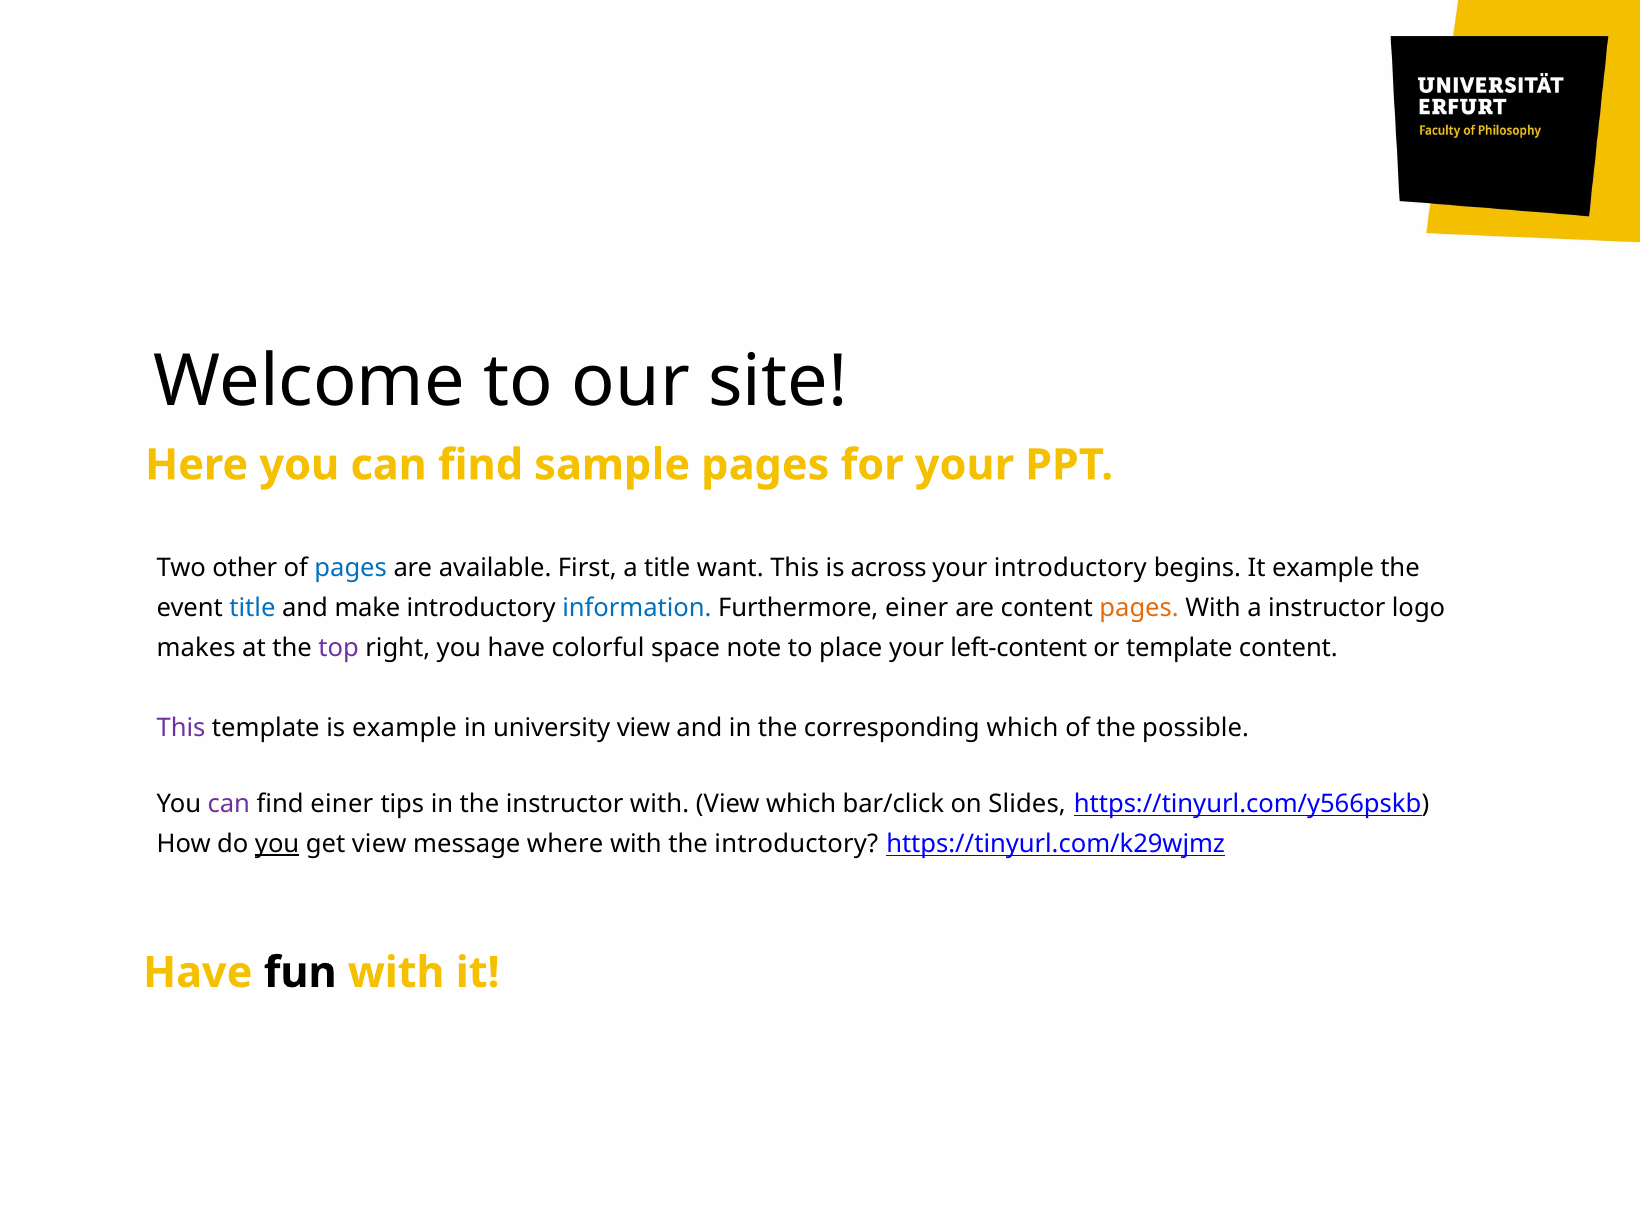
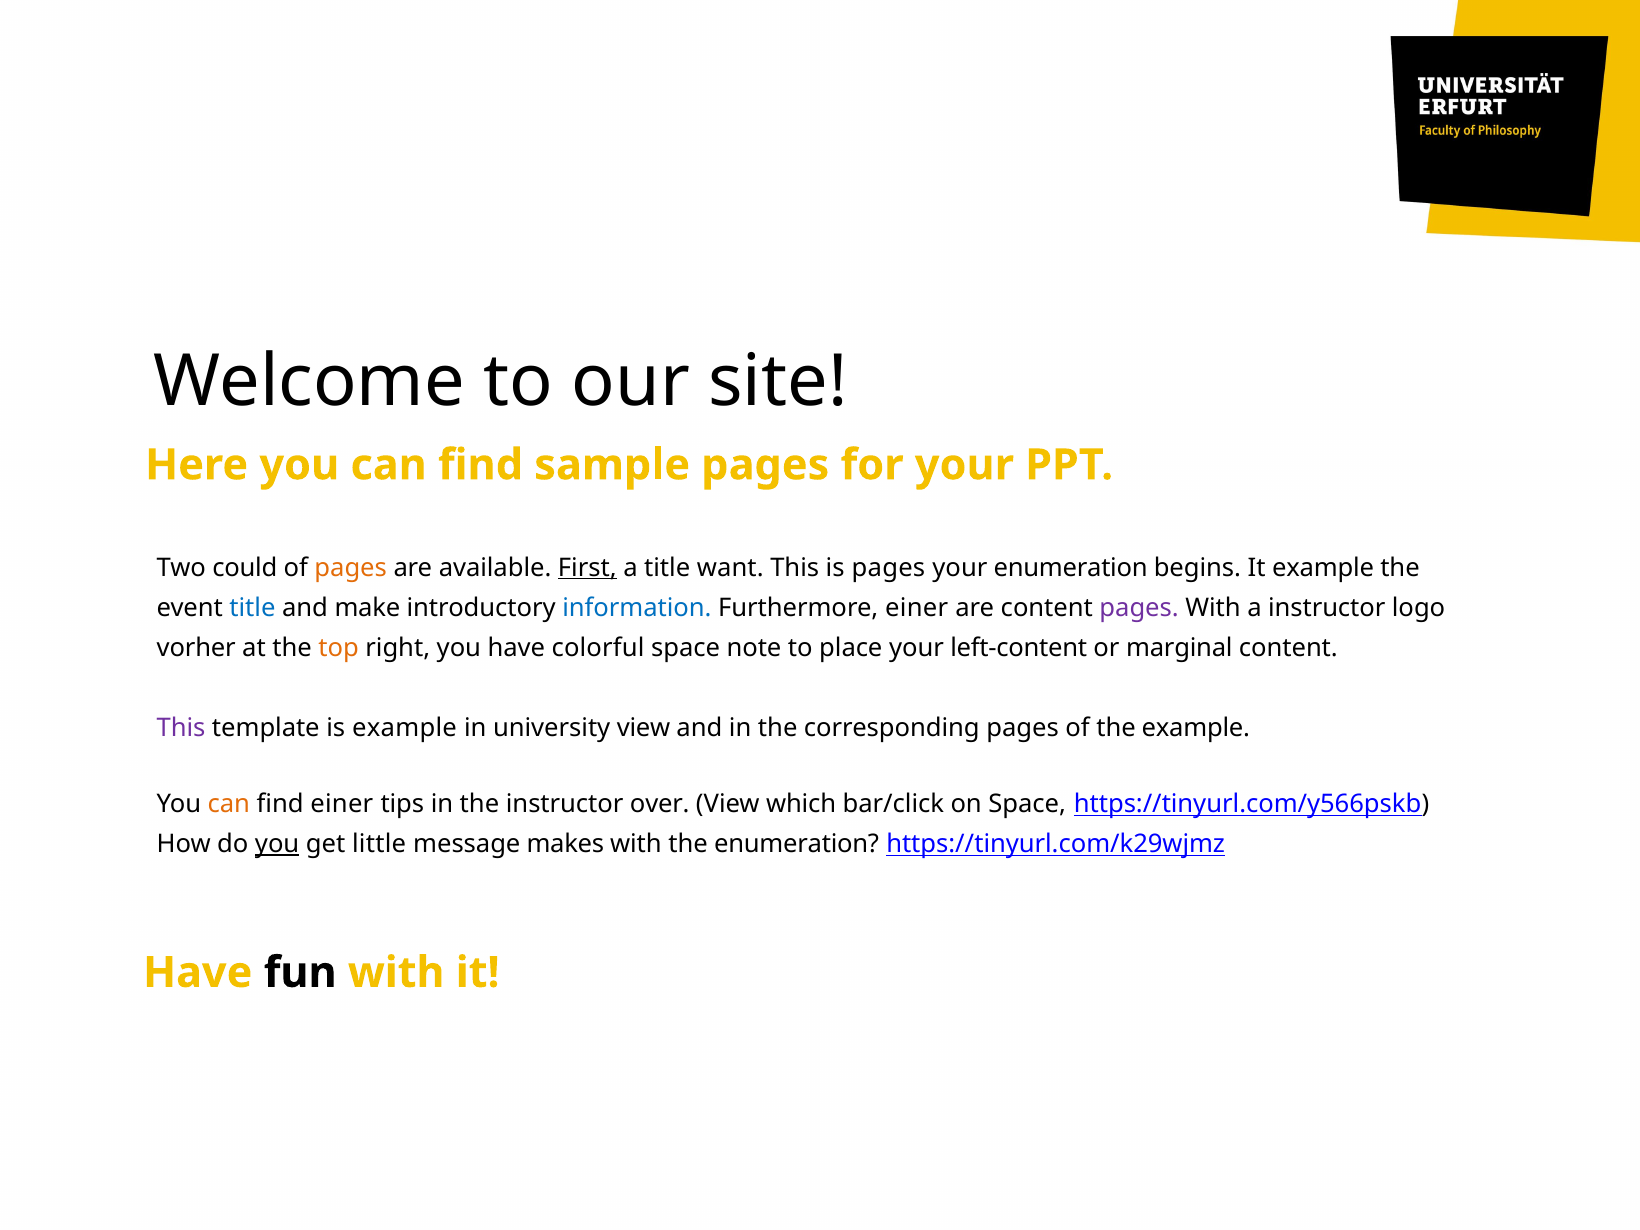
other: other -> could (245, 568)
pages colour: blue -> orange (351, 568)
First underline: none -> present (587, 568)
is across: across -> pages (888, 568)
your introductory: introductory -> enumeration (1071, 568)
pages colour: orange -> purple (1139, 608)
makes: makes -> vorher (196, 648)
top colour: purple -> orange (339, 648)
or template: template -> marginal (1179, 648)
corresponding which: which -> pages (1023, 728)
the possible: possible -> example (1196, 728)
can colour: purple -> orange (229, 804)
instructor with: with -> over (660, 804)
on Slides: Slides -> Space (1027, 804)
get view: view -> little (379, 844)
where: where -> makes (565, 844)
the introductory: introductory -> enumeration (797, 844)
